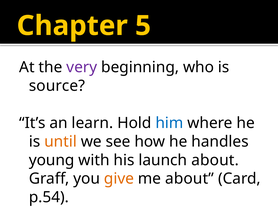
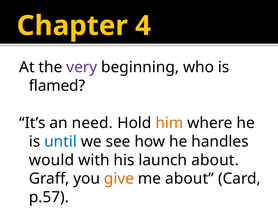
5: 5 -> 4 (143, 26)
source: source -> flamed (57, 86)
learn: learn -> need (92, 123)
him colour: blue -> orange (169, 123)
until colour: orange -> blue (61, 141)
young: young -> would (52, 160)
p.54: p.54 -> p.57 (49, 197)
